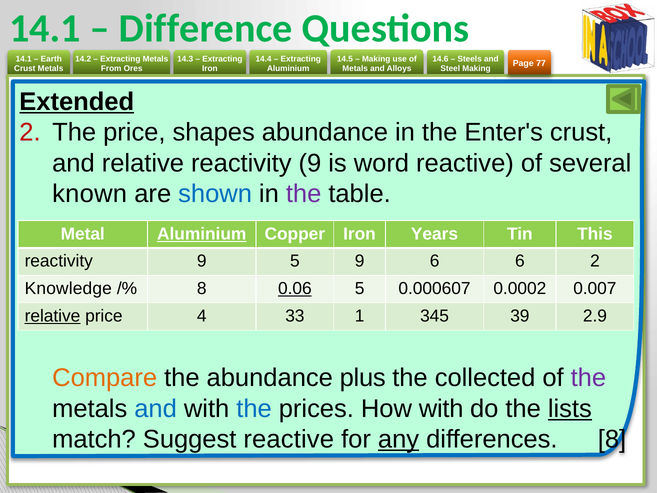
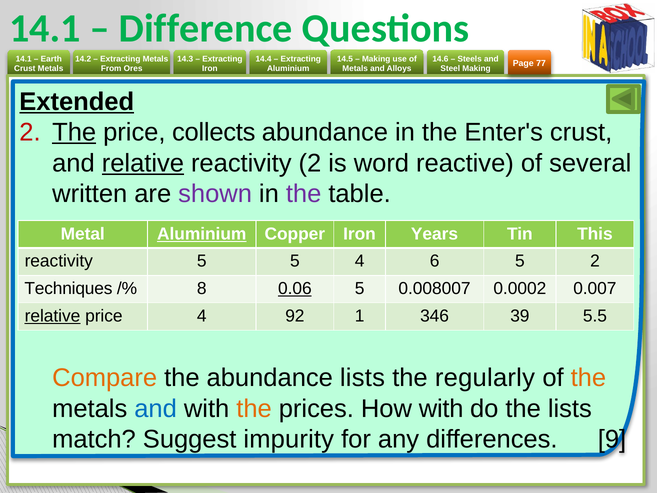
The underline: none -> present (74, 132)
shapes: shapes -> collects (214, 132)
relative underline: none -> present (143, 163)
9: 9 -> 2 (310, 163)
known: known -> written (90, 194)
shown colour: blue -> purple (215, 194)
9: 9 -> 5 (202, 261)
5 9: 9 -> 4 (360, 261)
6 6: 6 -> 5 (520, 261)
Knowledge: Knowledge -> Techniques (68, 289)
0.000607: 0.000607 -> 0.008007 (434, 289)
33: 33 -> 92 (295, 316)
345: 345 -> 346 (435, 316)
2.9: 2.9 -> 5.5 (595, 316)
abundance plus: plus -> lists (362, 378)
collected: collected -> regularly (485, 378)
the colour: purple -> orange (588, 378)
the colour: blue -> orange (254, 408)
lists underline: present -> none (570, 408)
Suggest reactive: reactive -> impurity (289, 439)
any underline: present -> none (399, 439)
differences 8: 8 -> 9 (612, 439)
